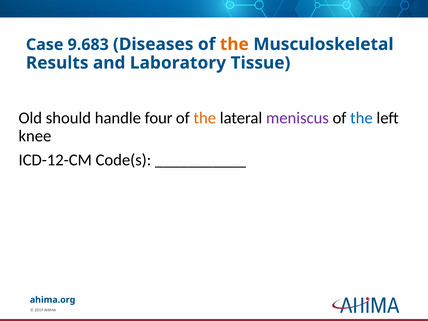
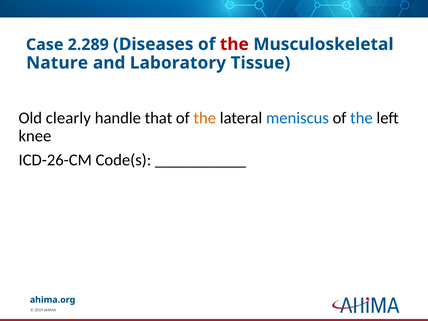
9.683: 9.683 -> 2.289 (88, 45)
the colour: orange -> red (234, 44)
Results: Results -> Nature (57, 63)
should: should -> clearly (68, 118)
four: four -> that (158, 118)
meniscus colour: purple -> blue (297, 118)
ICD-12-CM: ICD-12-CM -> ICD-26-CM (55, 160)
